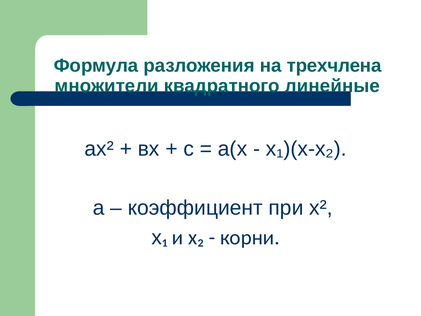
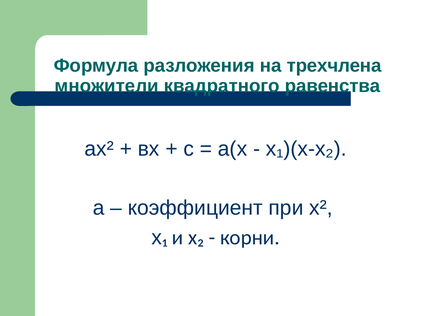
линейные: линейные -> равенства (333, 86)
